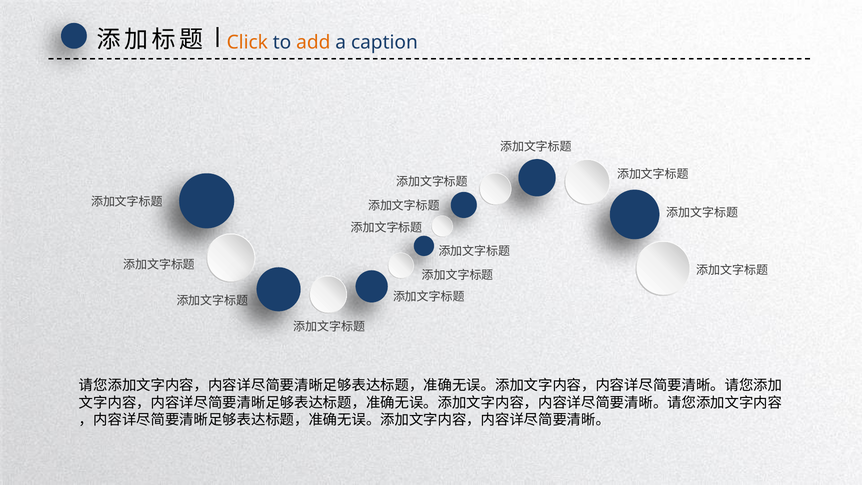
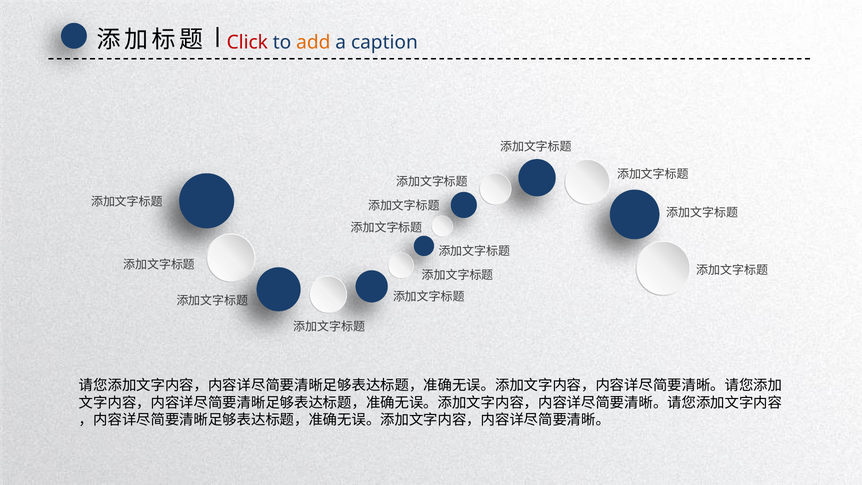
Click colour: orange -> red (247, 42)
